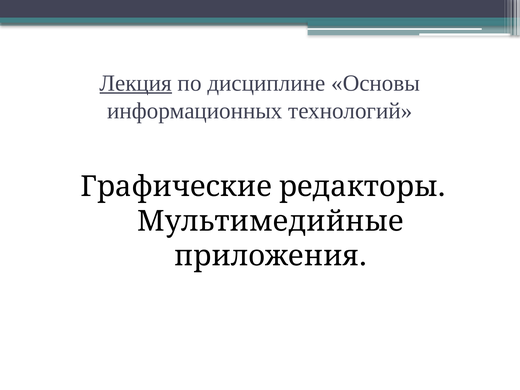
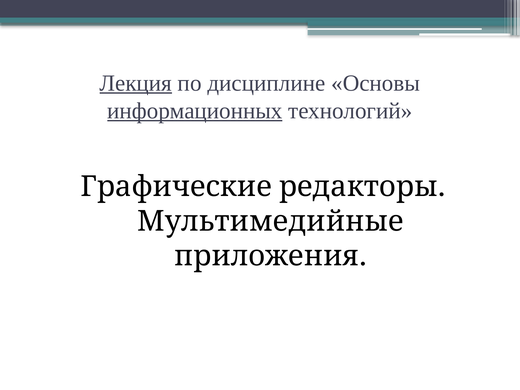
информационных underline: none -> present (195, 111)
